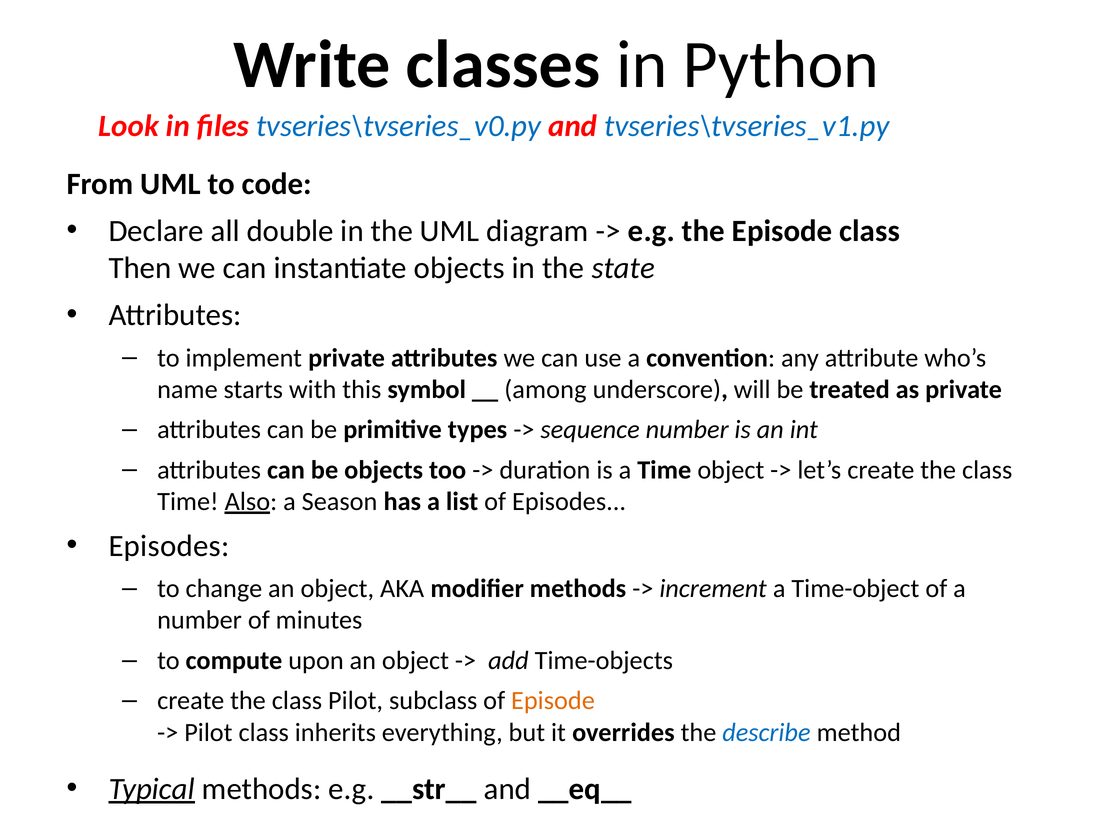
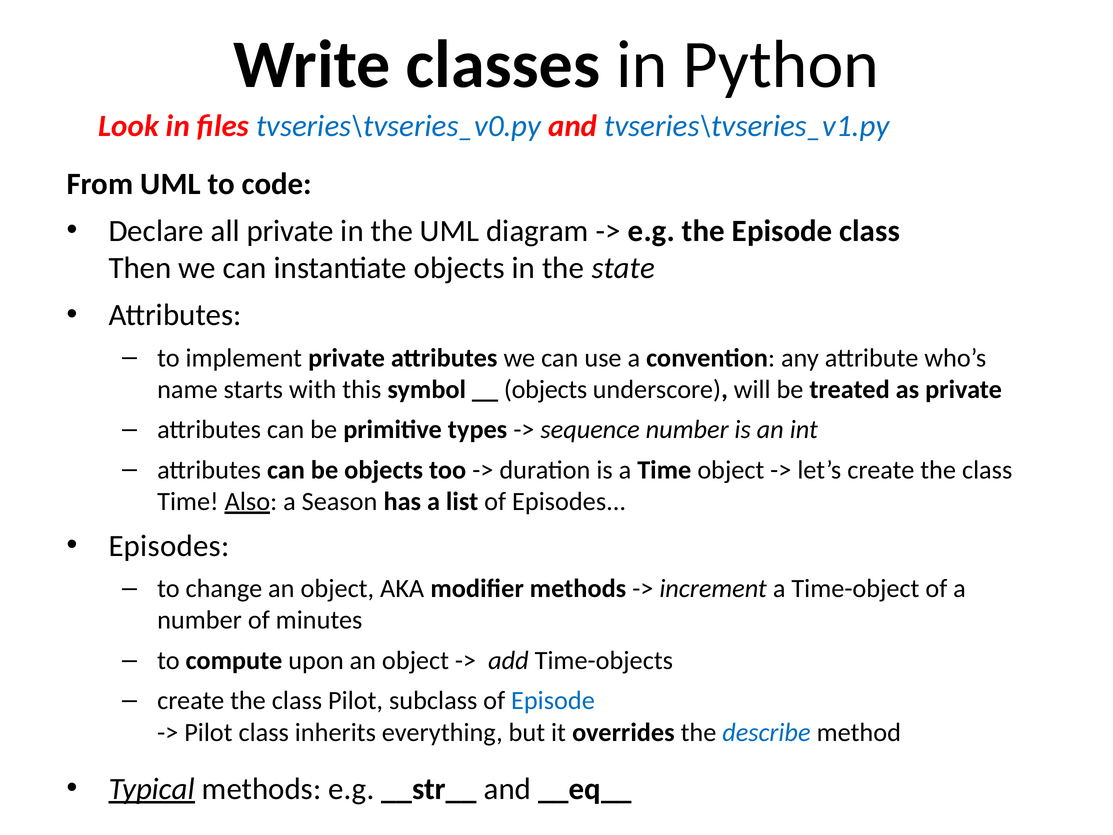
all double: double -> private (290, 231)
among: among -> objects (546, 389)
Episode colour: orange -> blue (553, 701)
